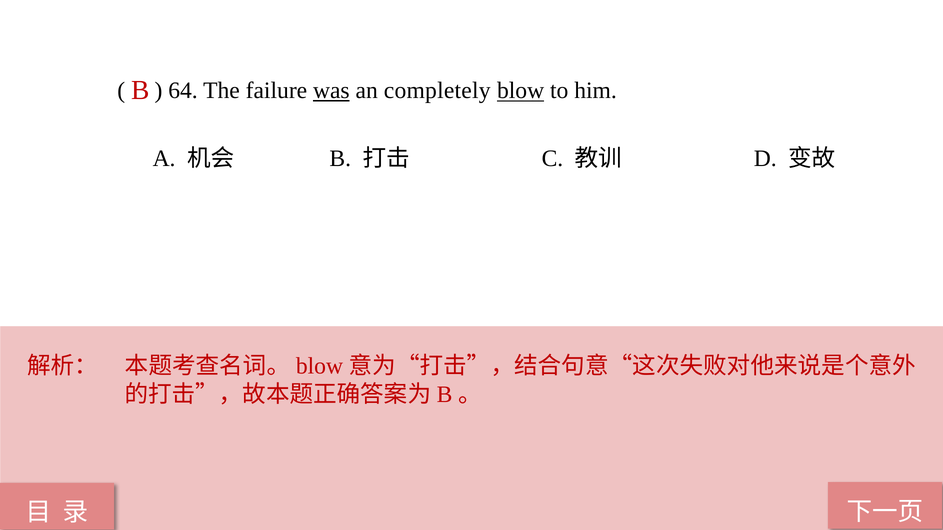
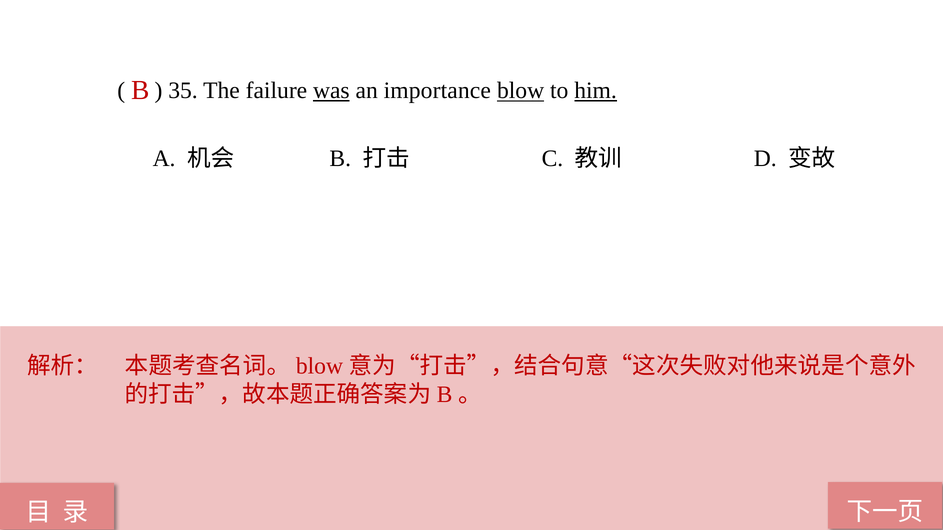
64: 64 -> 35 (183, 91)
completely: completely -> importance (437, 91)
him underline: none -> present (596, 91)
